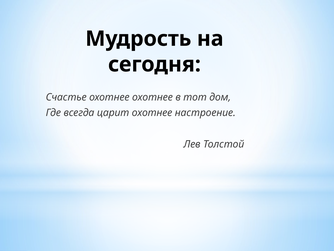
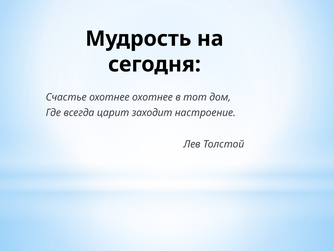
царит охотнее: охотнее -> заходит (152, 113)
